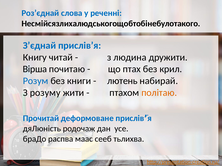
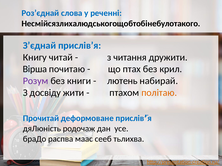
людина: людина -> читання (130, 57)
Розум colour: blue -> purple (36, 81)
розуму: розуму -> досвіду (45, 93)
